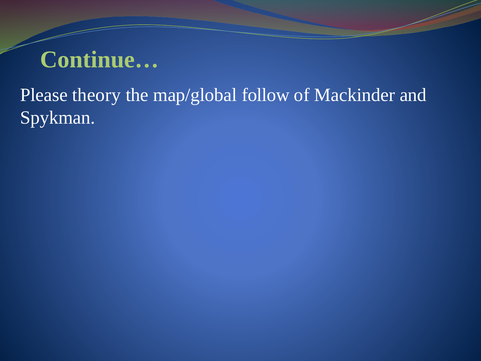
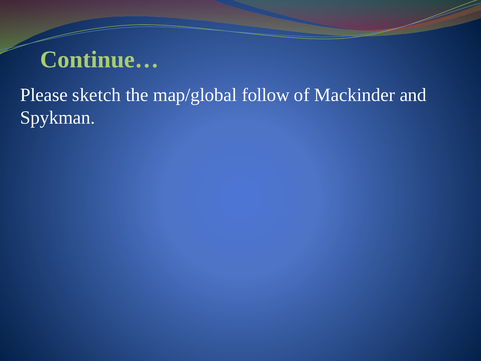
theory: theory -> sketch (97, 95)
